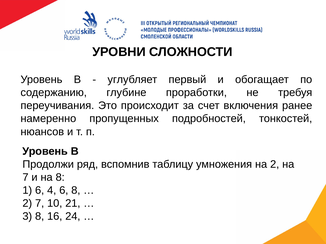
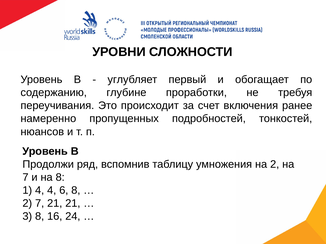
1 6: 6 -> 4 (40, 191)
7 10: 10 -> 21 (55, 204)
